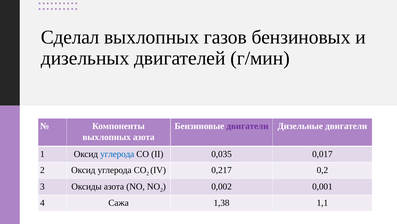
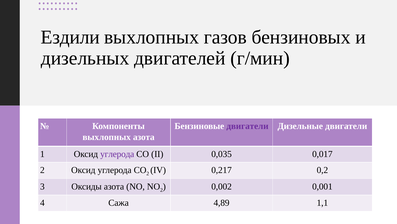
Сделал: Сделал -> Ездили (70, 37)
углерода colour: blue -> purple (117, 154)
1,38: 1,38 -> 4,89 (222, 202)
